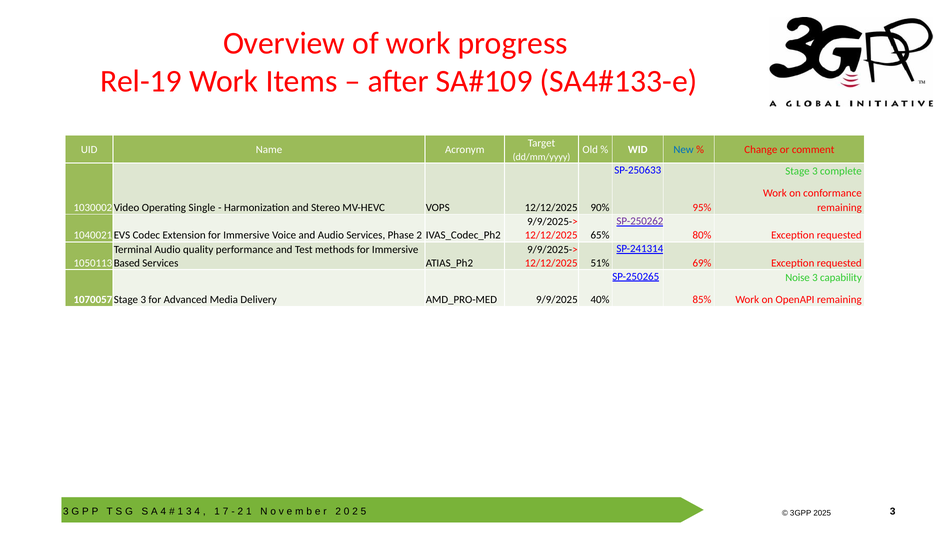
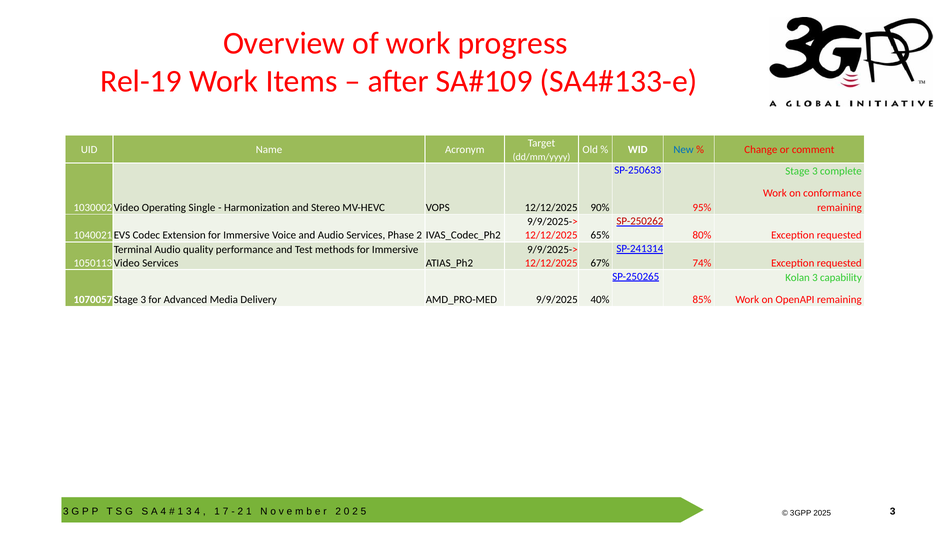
SP-250262 colour: purple -> red (640, 221)
Based: Based -> Video (127, 263)
51%: 51% -> 67% (600, 263)
69%: 69% -> 74% (702, 263)
Noise: Noise -> Kolan (798, 278)
